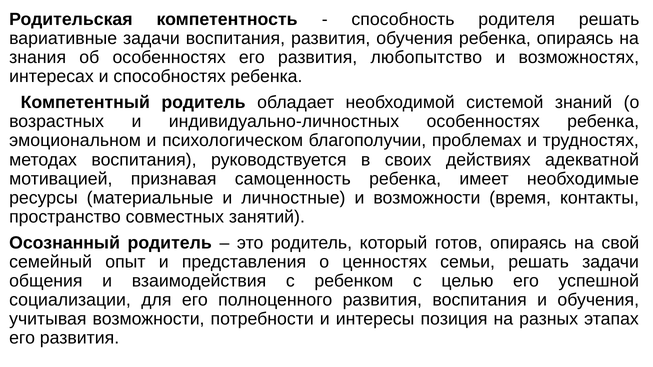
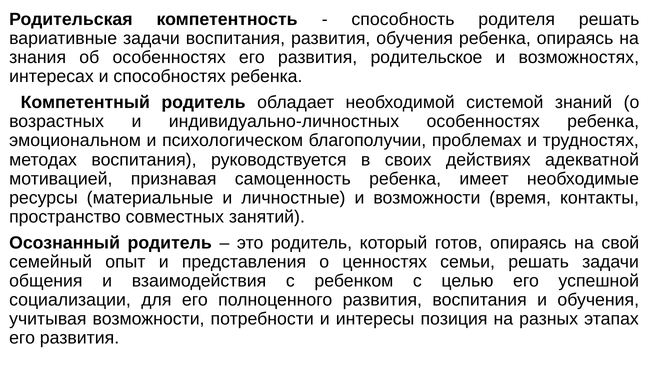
любопытство: любопытство -> родительское (426, 58)
